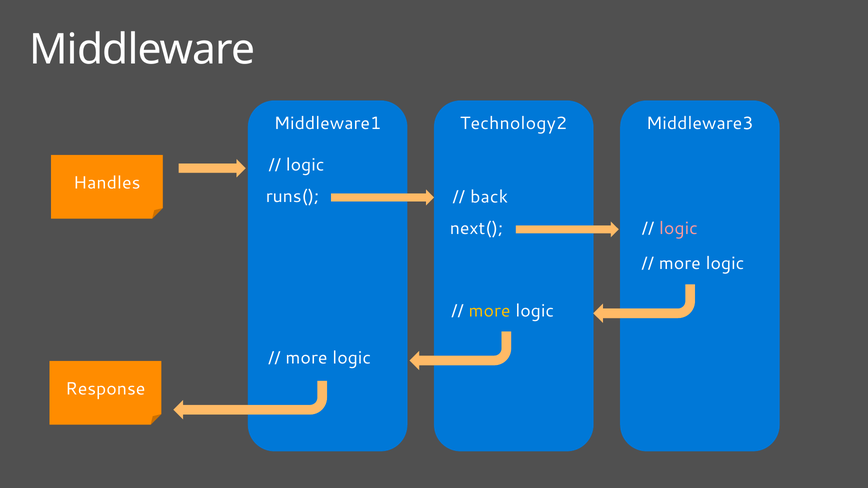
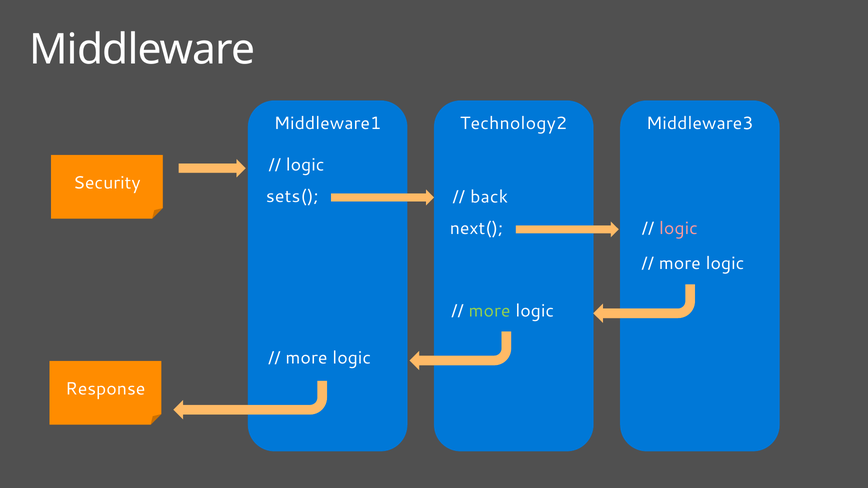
Handles: Handles -> Security (107, 183)
runs(: runs( -> sets( (292, 197)
more colour: yellow -> light green (490, 311)
